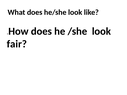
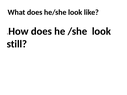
fair: fair -> still (17, 44)
